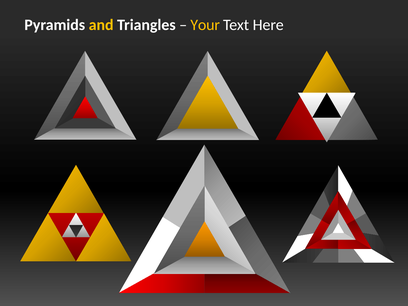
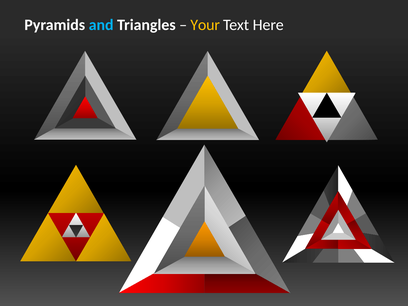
and colour: yellow -> light blue (101, 25)
